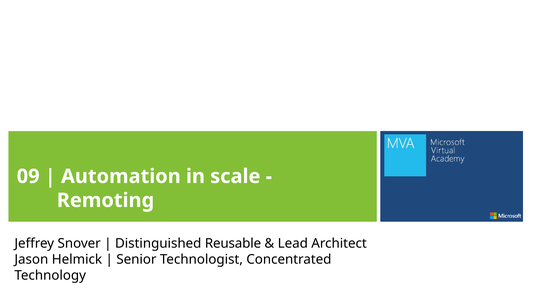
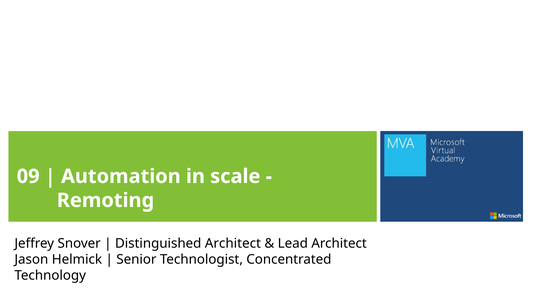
Distinguished Reusable: Reusable -> Architect (233, 244)
